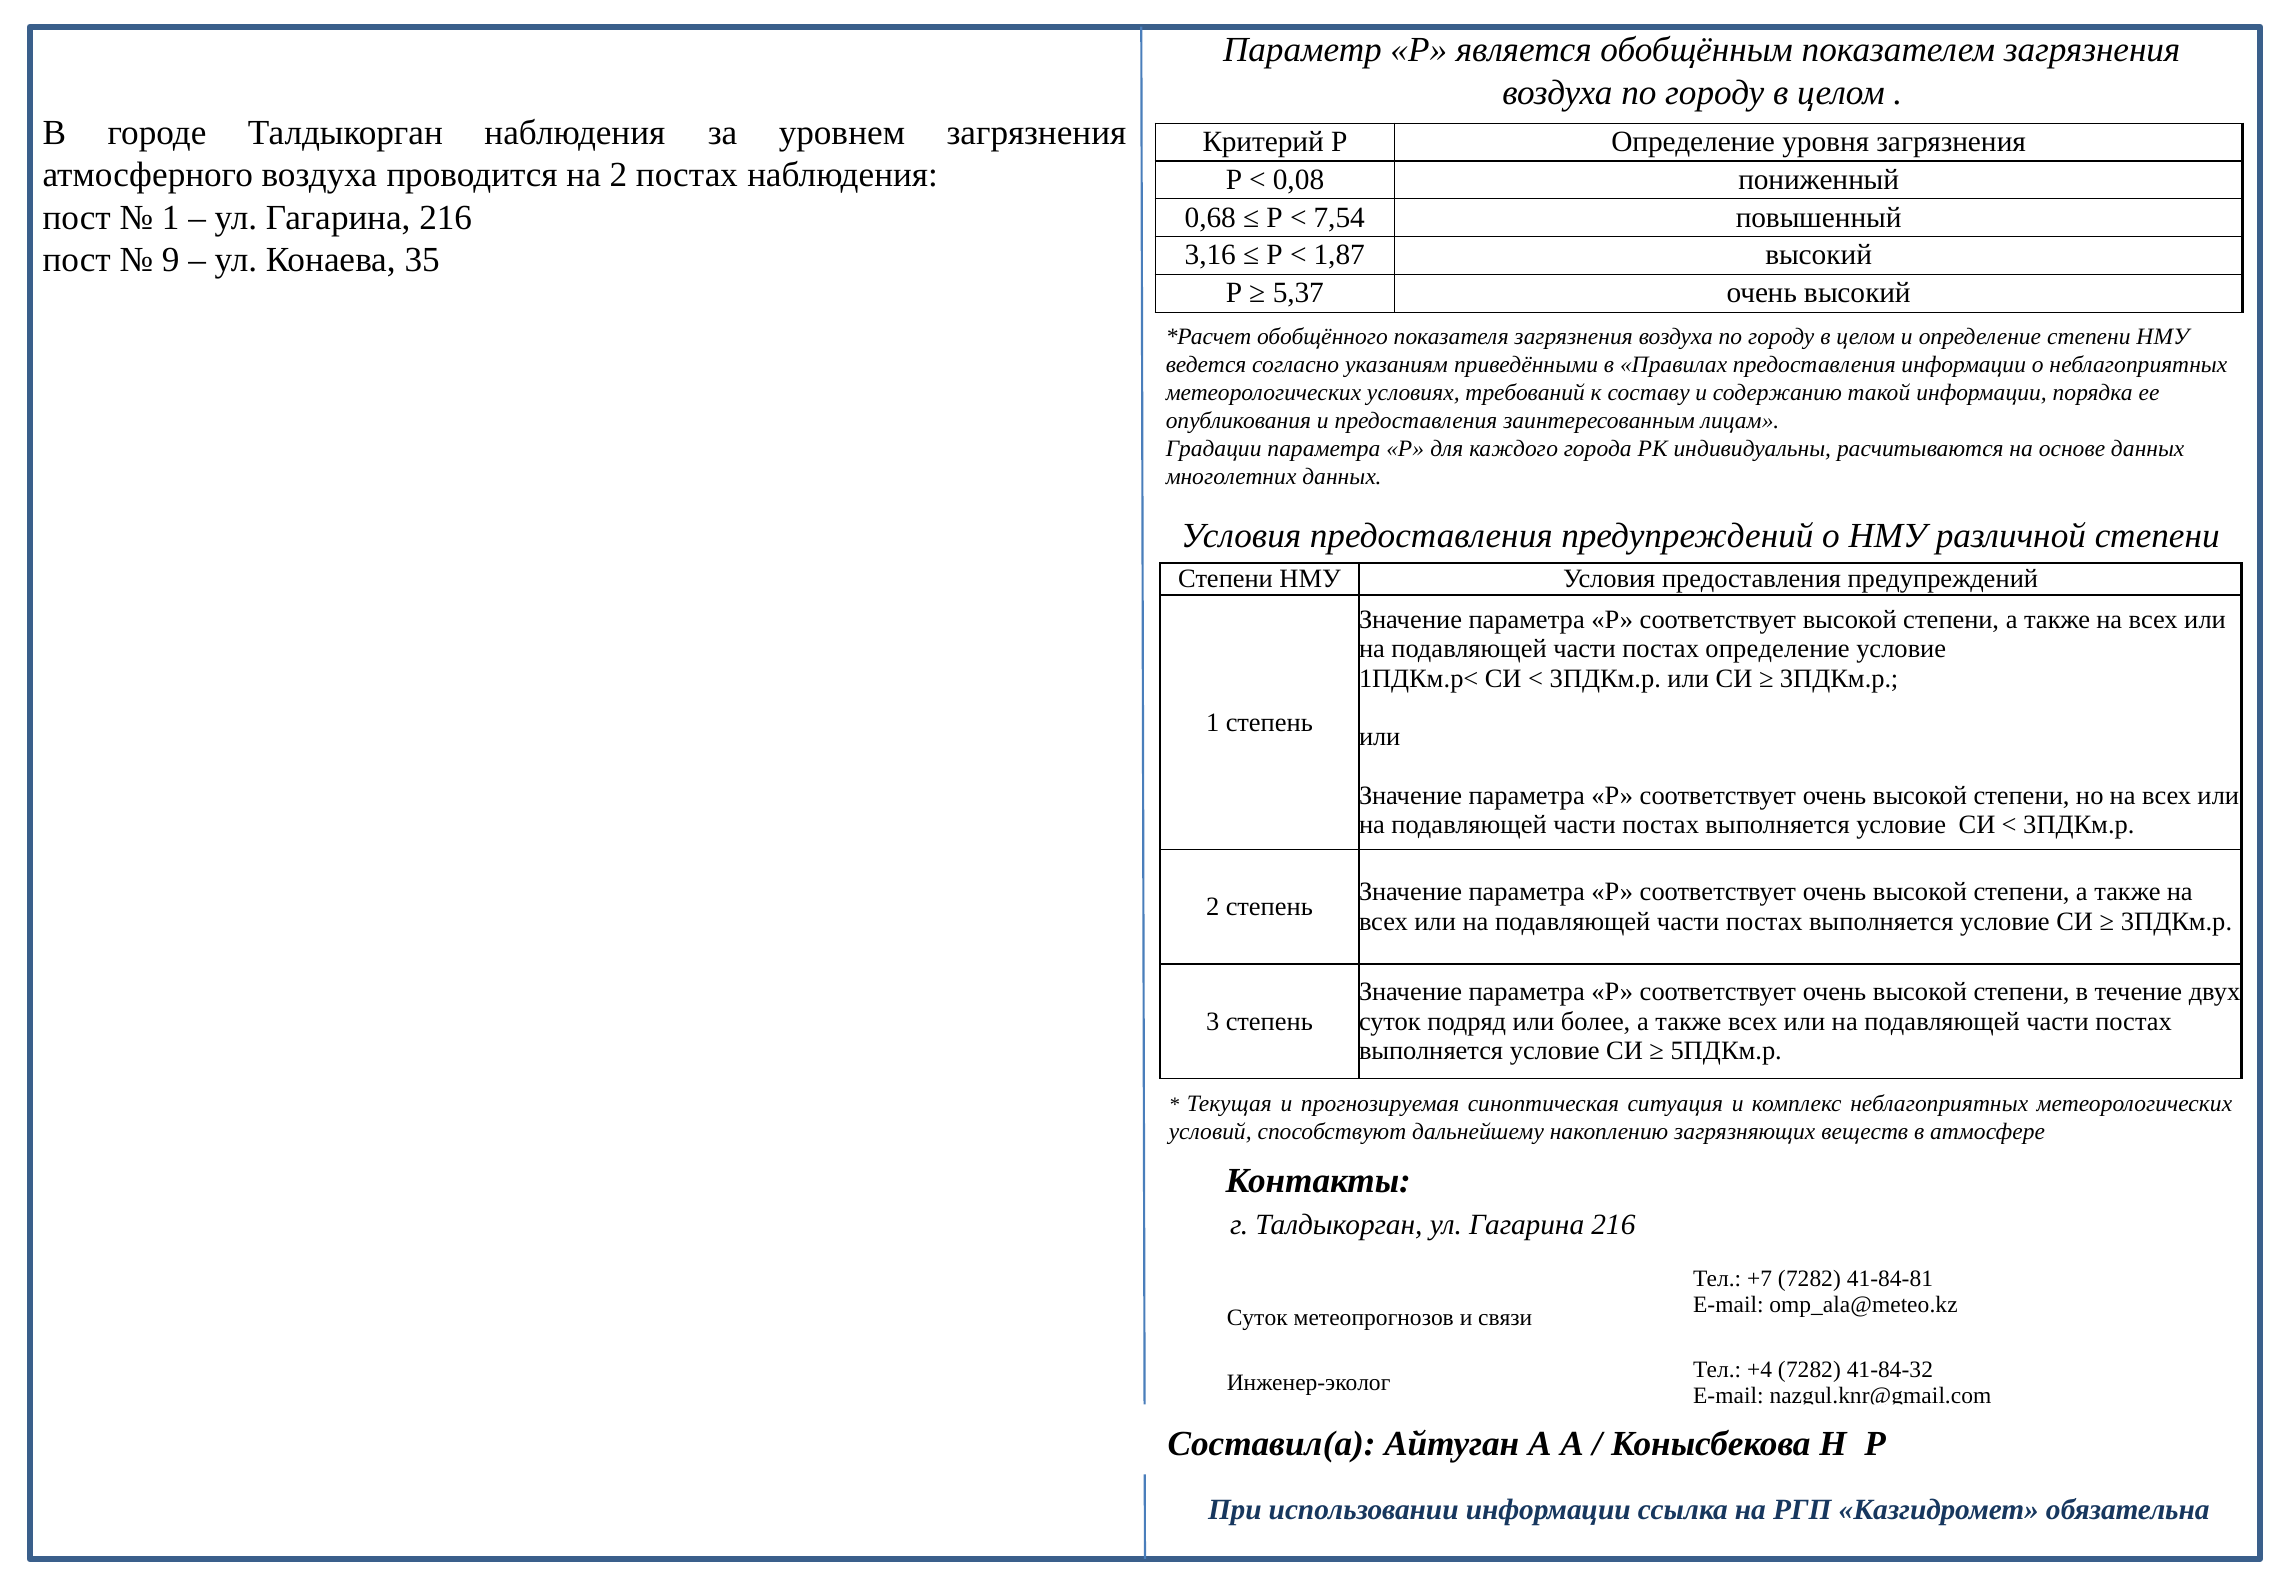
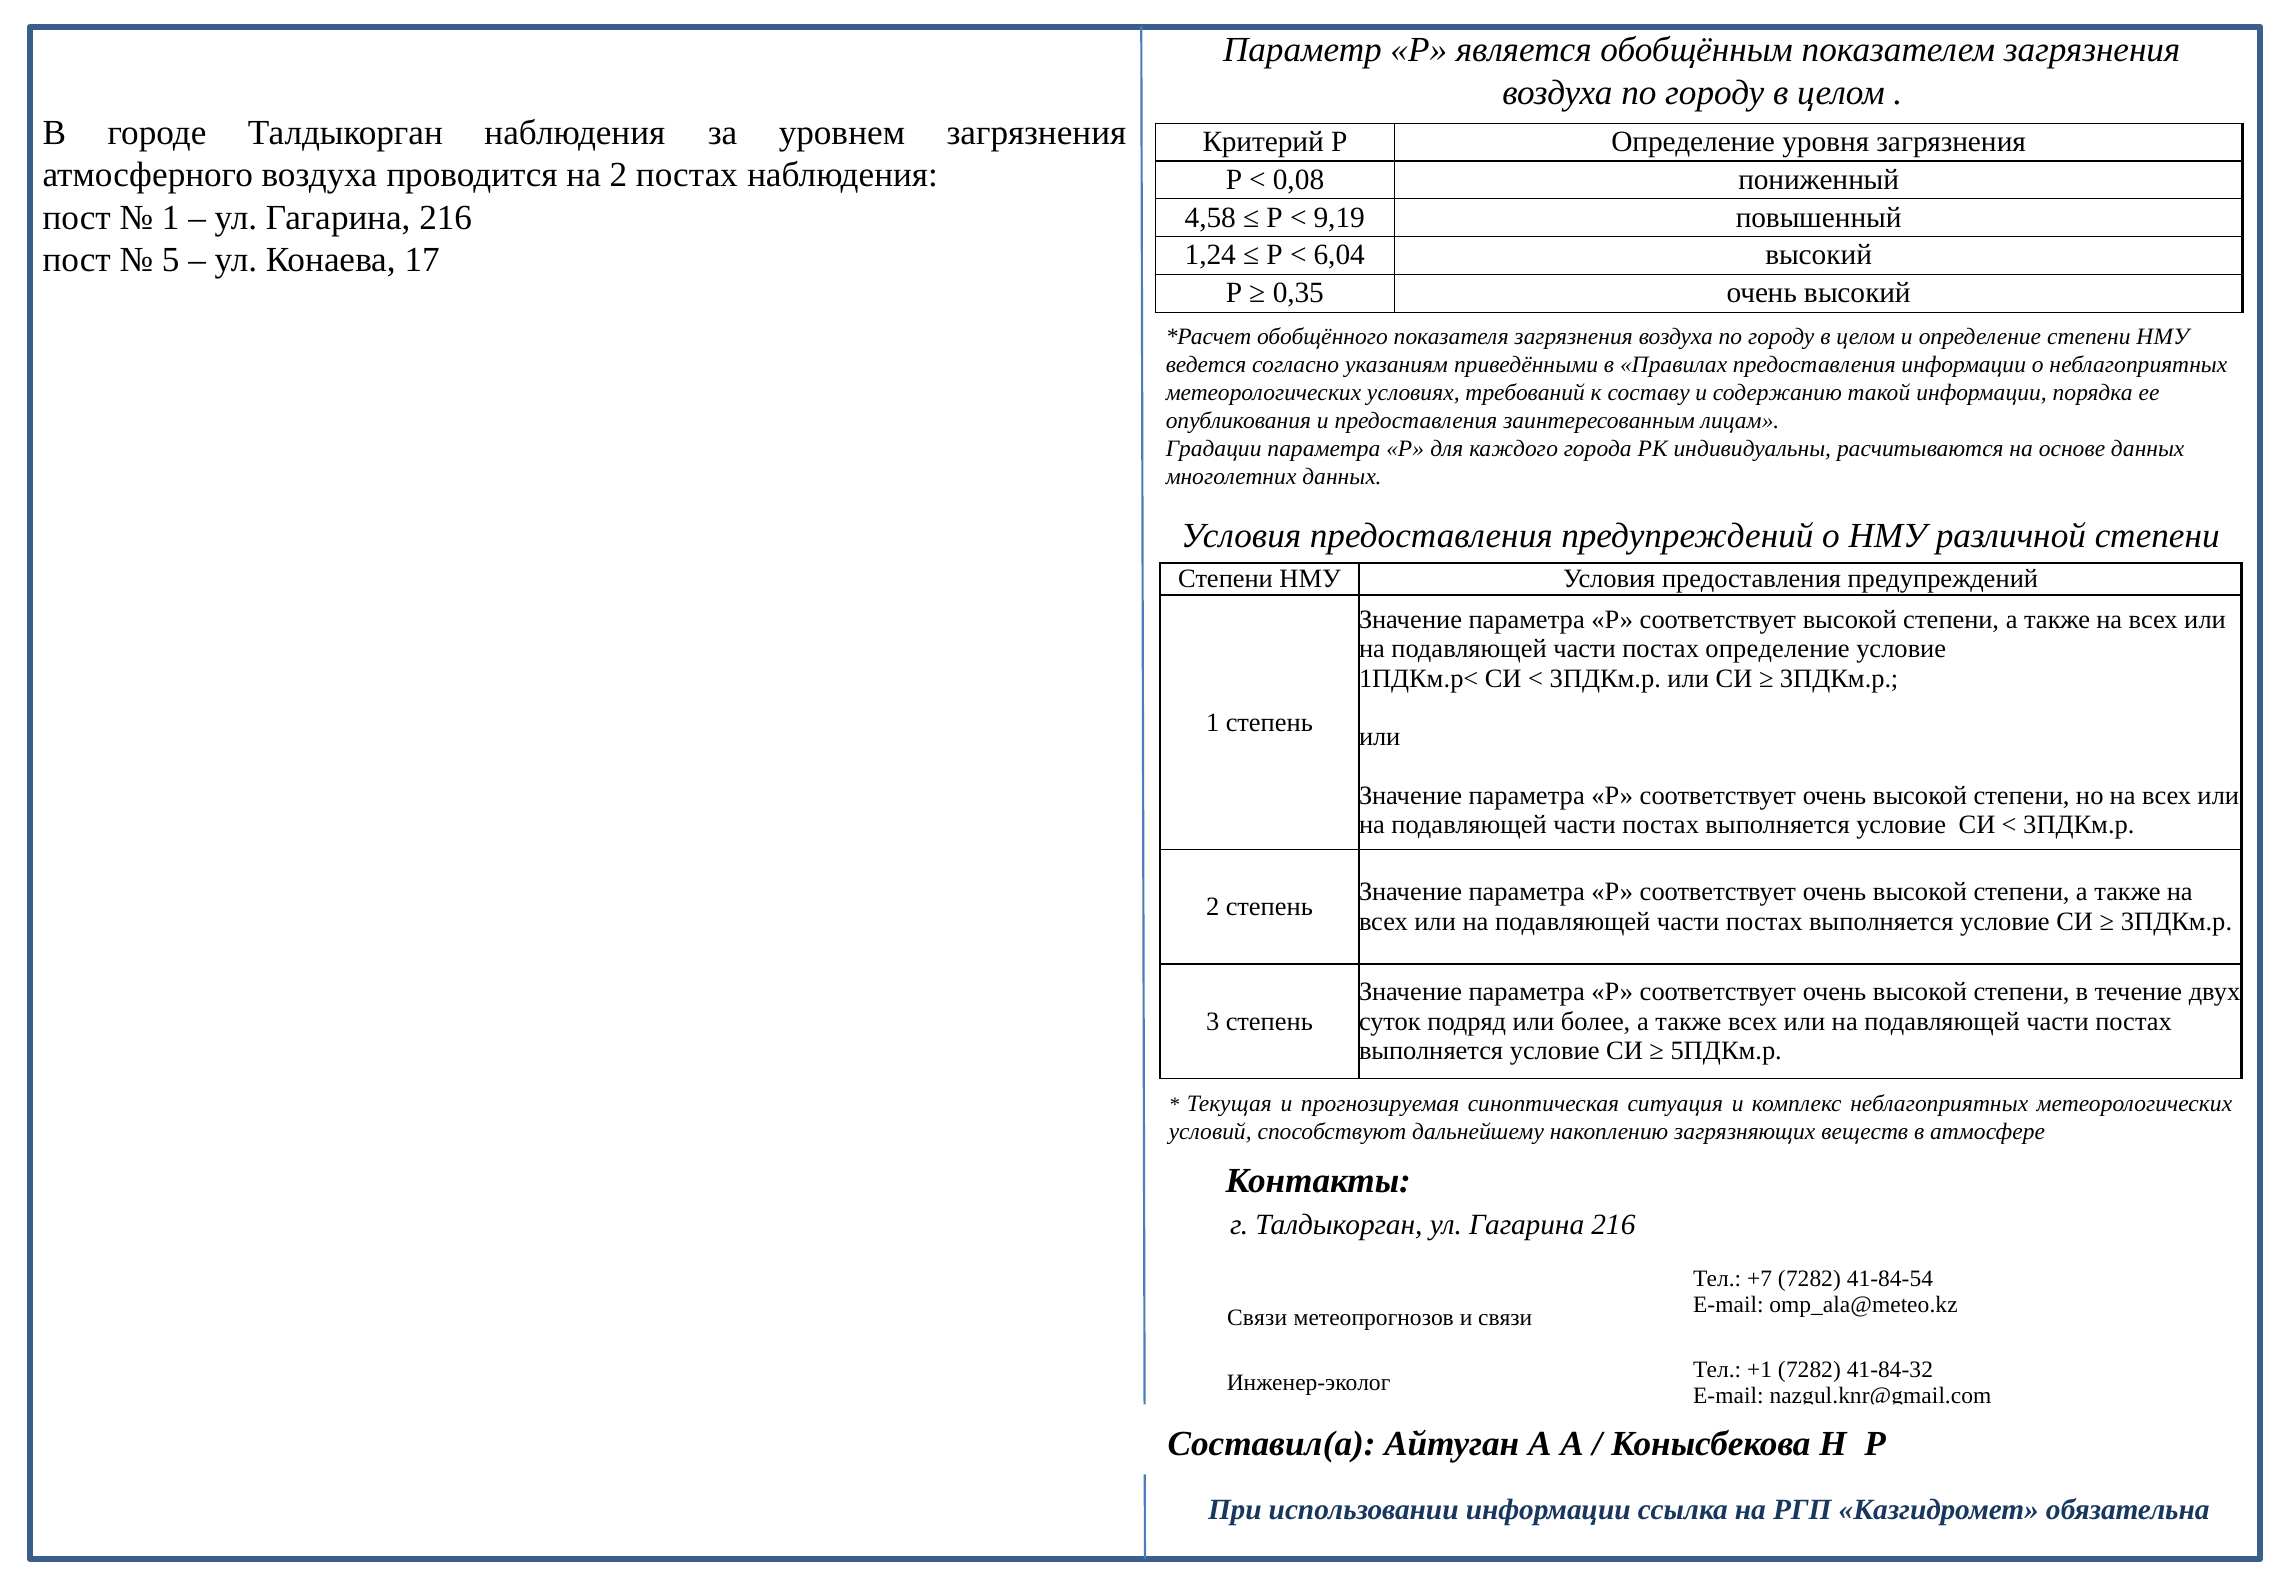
0,68: 0,68 -> 4,58 (1210, 217)
7,54: 7,54 -> 9,19 (1339, 217)
3,16: 3,16 -> 1,24 (1210, 255)
1,87: 1,87 -> 6,04 (1339, 255)
9: 9 -> 5 (171, 260)
35: 35 -> 17 (422, 260)
5,37: 5,37 -> 0,35 (1298, 293)
41-84-81: 41-84-81 -> 41-84-54 (1890, 1278)
Суток: Суток -> Связи (1257, 1317)
+4: +4 -> +1 (1760, 1370)
